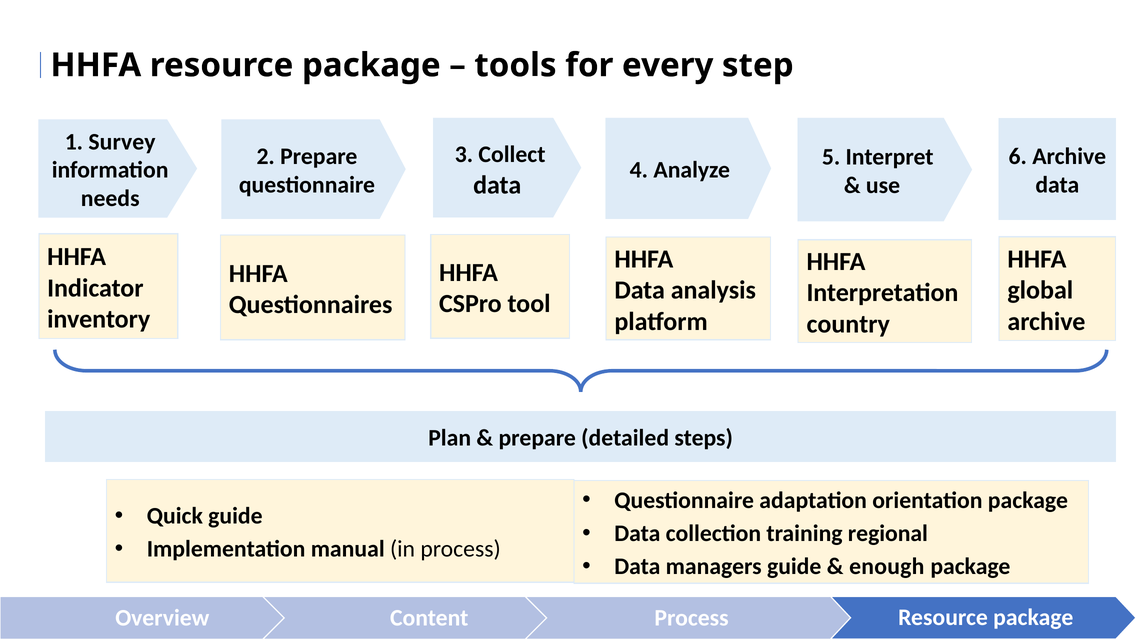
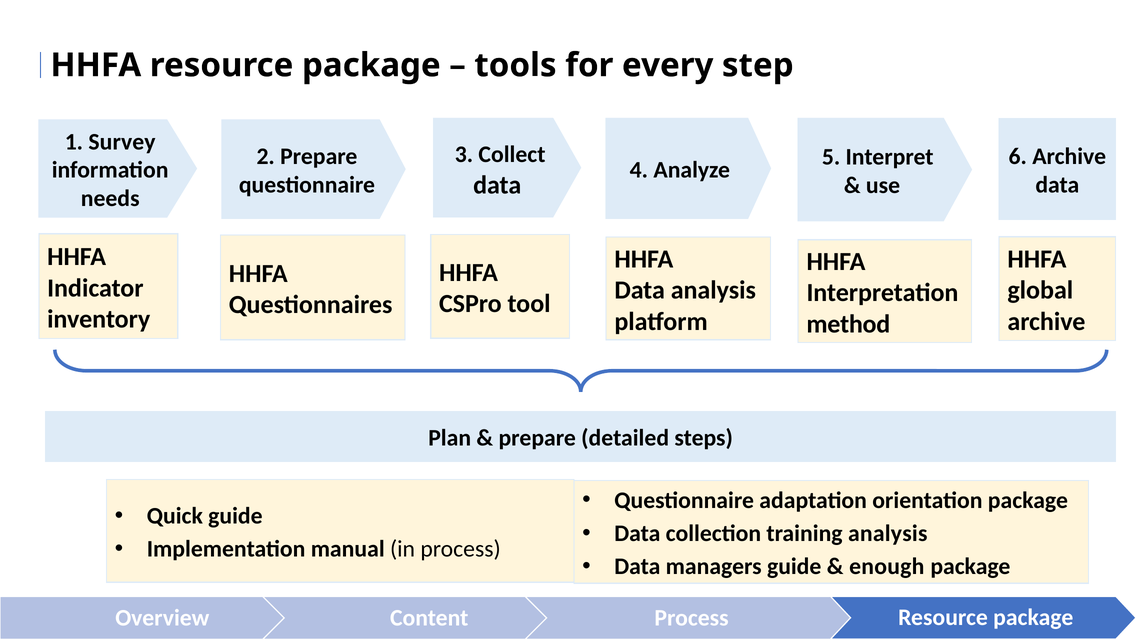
country: country -> method (848, 324)
training regional: regional -> analysis (888, 534)
